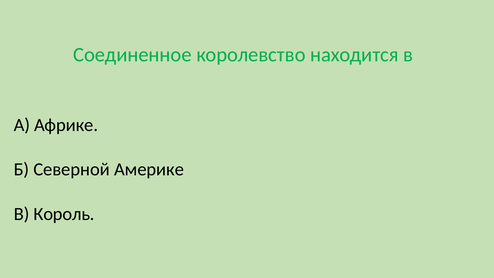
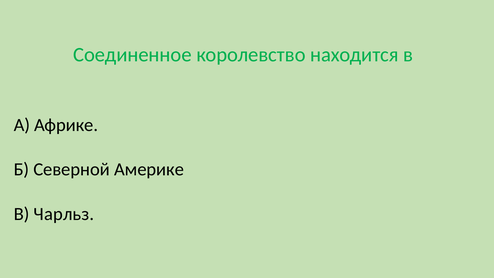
Король: Король -> Чарльз (64, 214)
